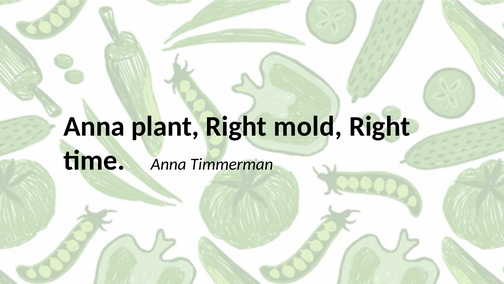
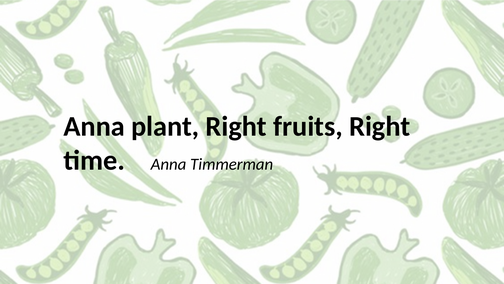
mold: mold -> fruits (308, 126)
